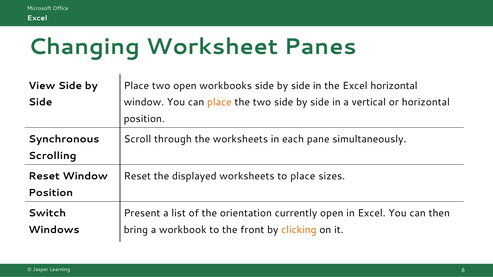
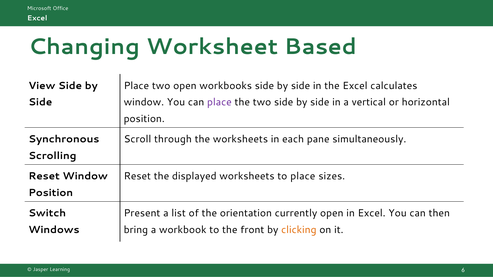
Panes: Panes -> Based (320, 47)
Excel horizontal: horizontal -> calculates (394, 86)
place colour: orange -> purple (219, 102)
